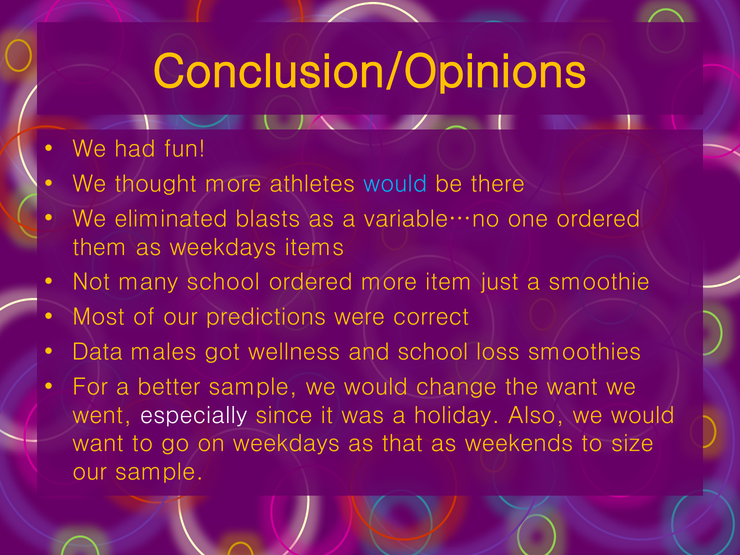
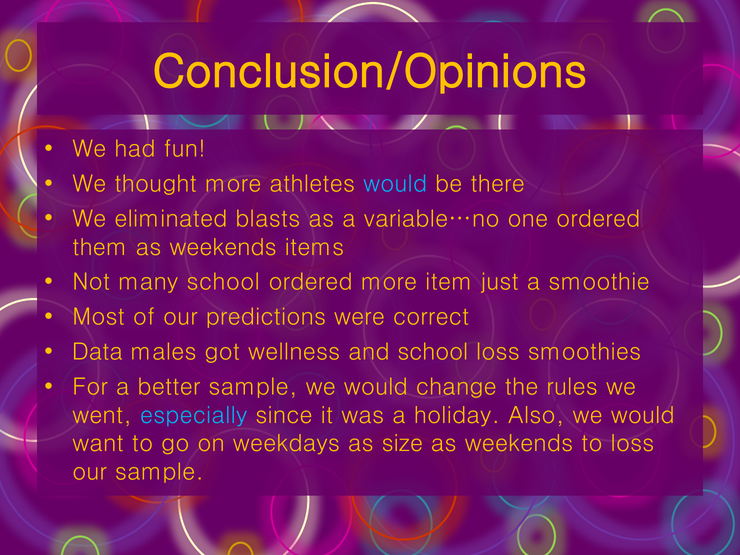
them as weekdays: weekdays -> weekends (223, 247)
the want: want -> rules (572, 387)
especially colour: white -> light blue (194, 415)
that: that -> size (402, 444)
to size: size -> loss (632, 444)
